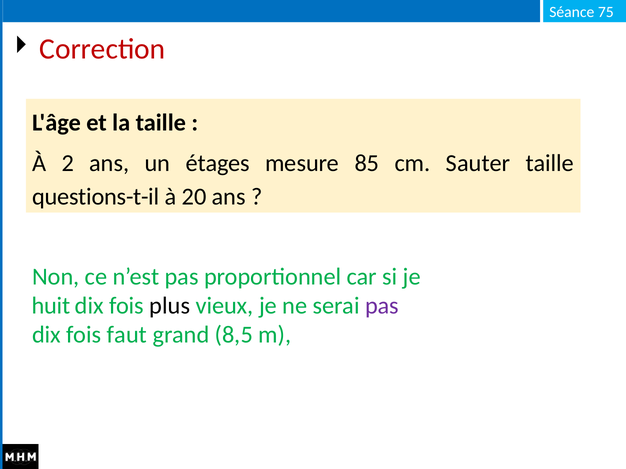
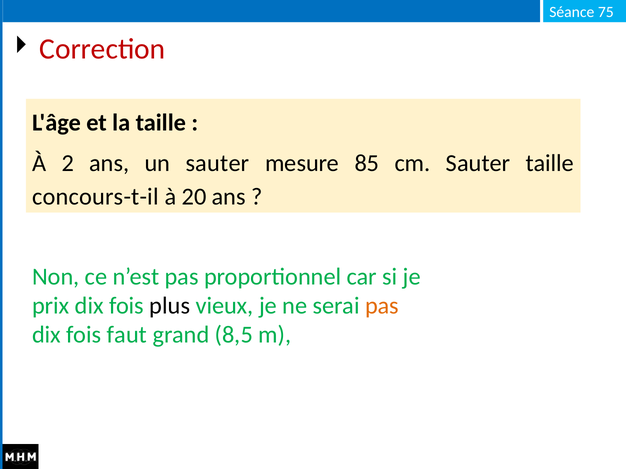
un étages: étages -> sauter (218, 163)
questions-t-il: questions-t-il -> concours-t-il (95, 197)
huit: huit -> prix (51, 306)
pas colour: purple -> orange (382, 306)
